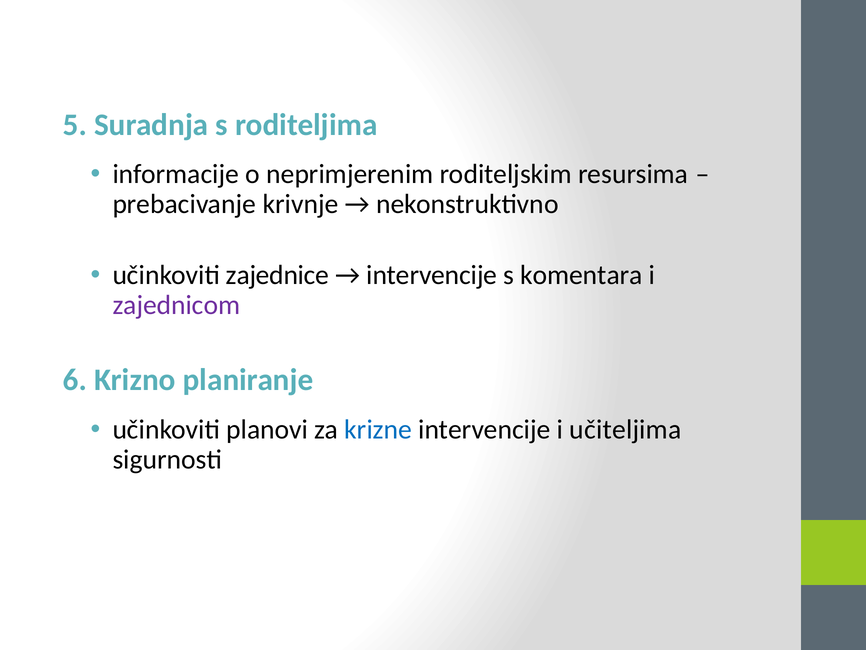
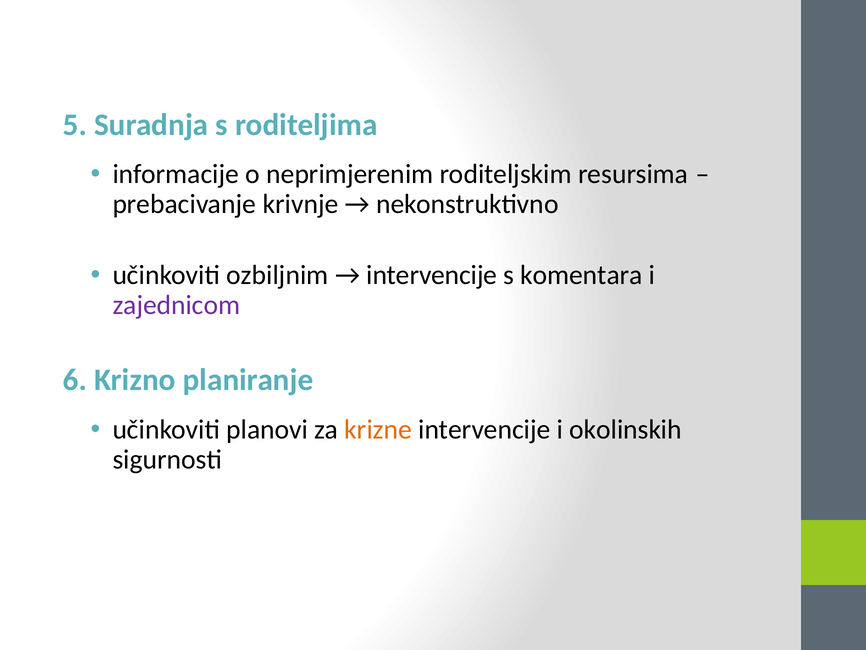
zajednice: zajednice -> ozbiljnim (277, 275)
krizne colour: blue -> orange (378, 429)
učiteljima: učiteljima -> okolinskih (626, 429)
